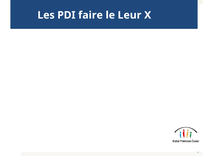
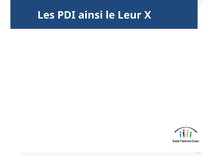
faire: faire -> ainsi (91, 15)
